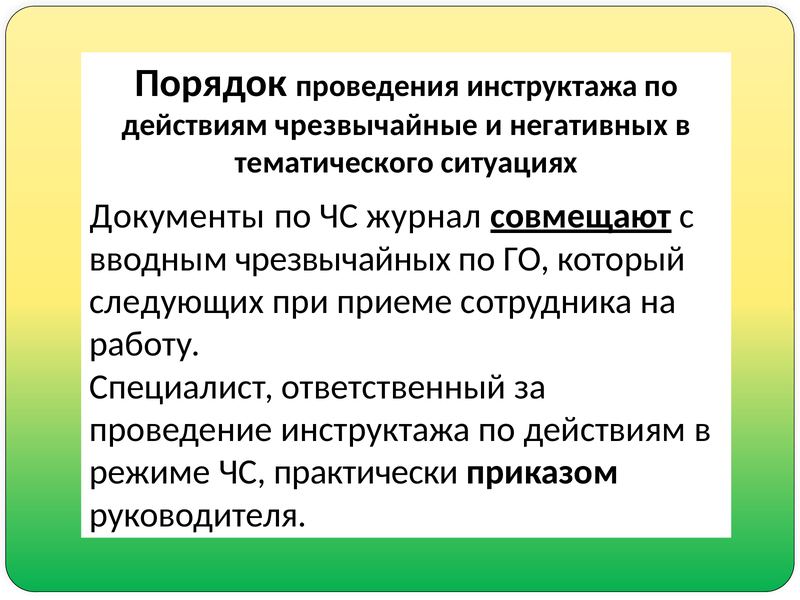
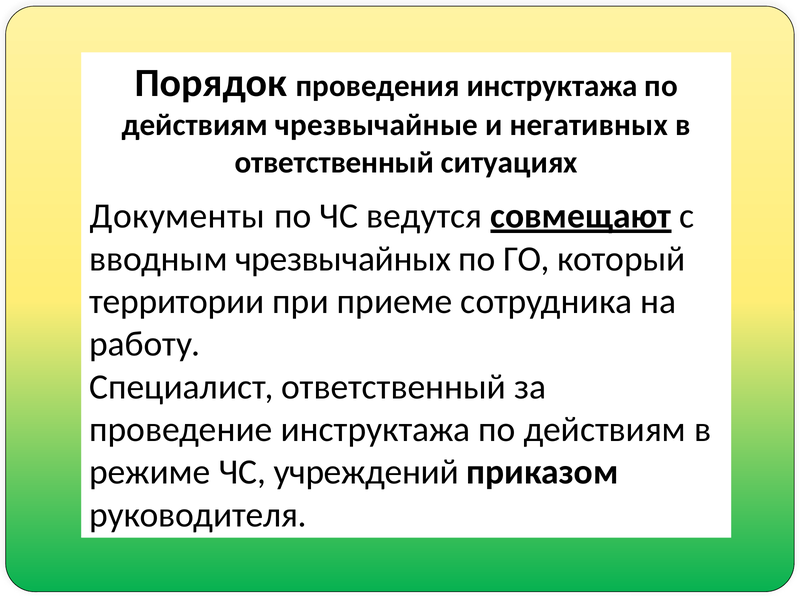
тематического: тематического -> ответственный (334, 162)
журнал: журнал -> ведутся (424, 216)
следующих: следующих -> территории (177, 301)
практически: практически -> учреждений (366, 472)
